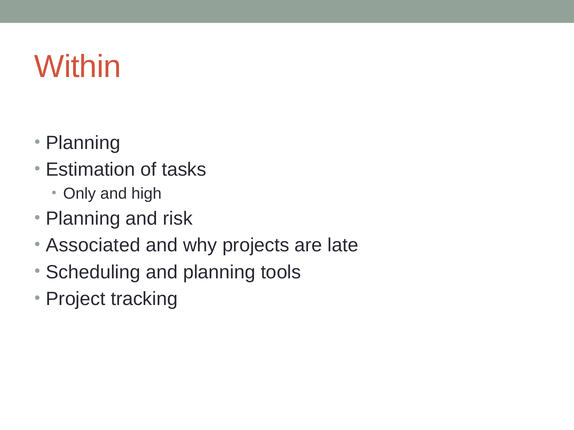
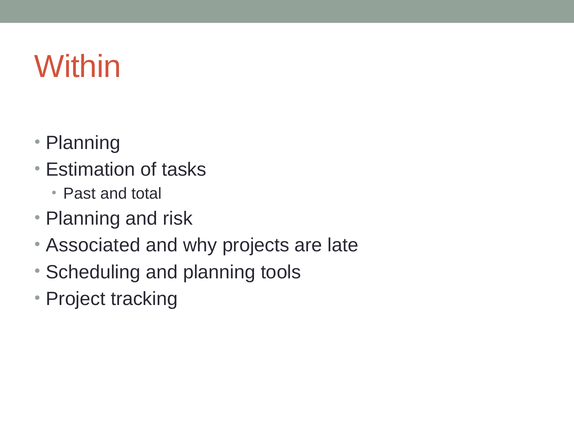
Only: Only -> Past (79, 194)
high: high -> total (146, 194)
